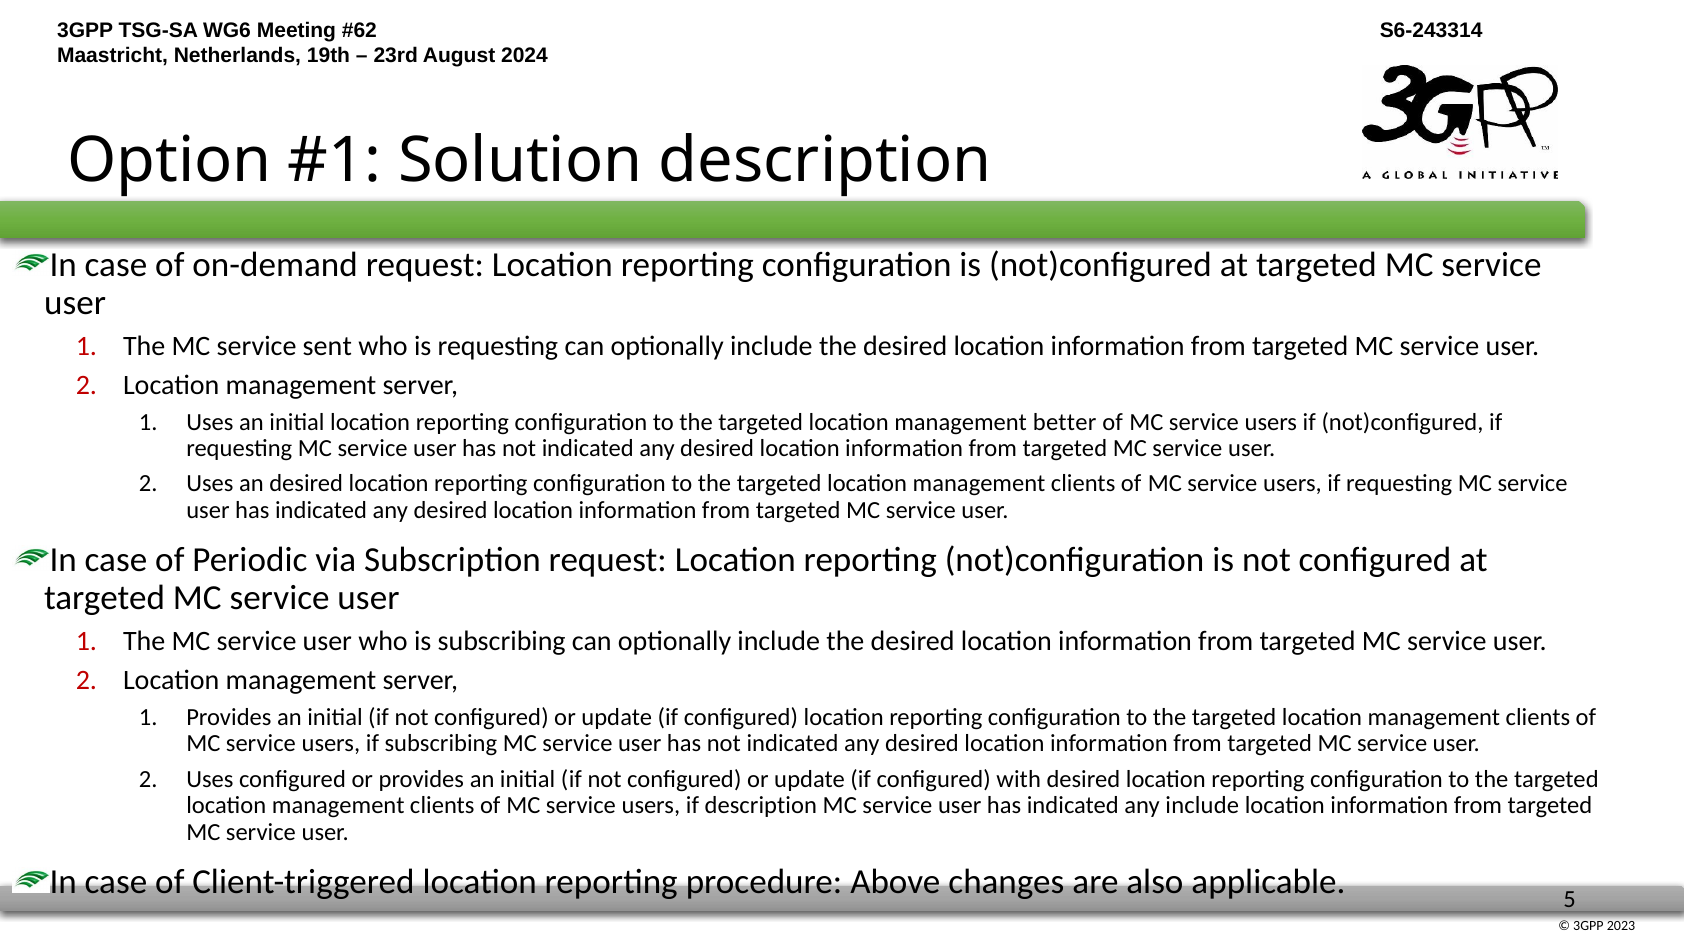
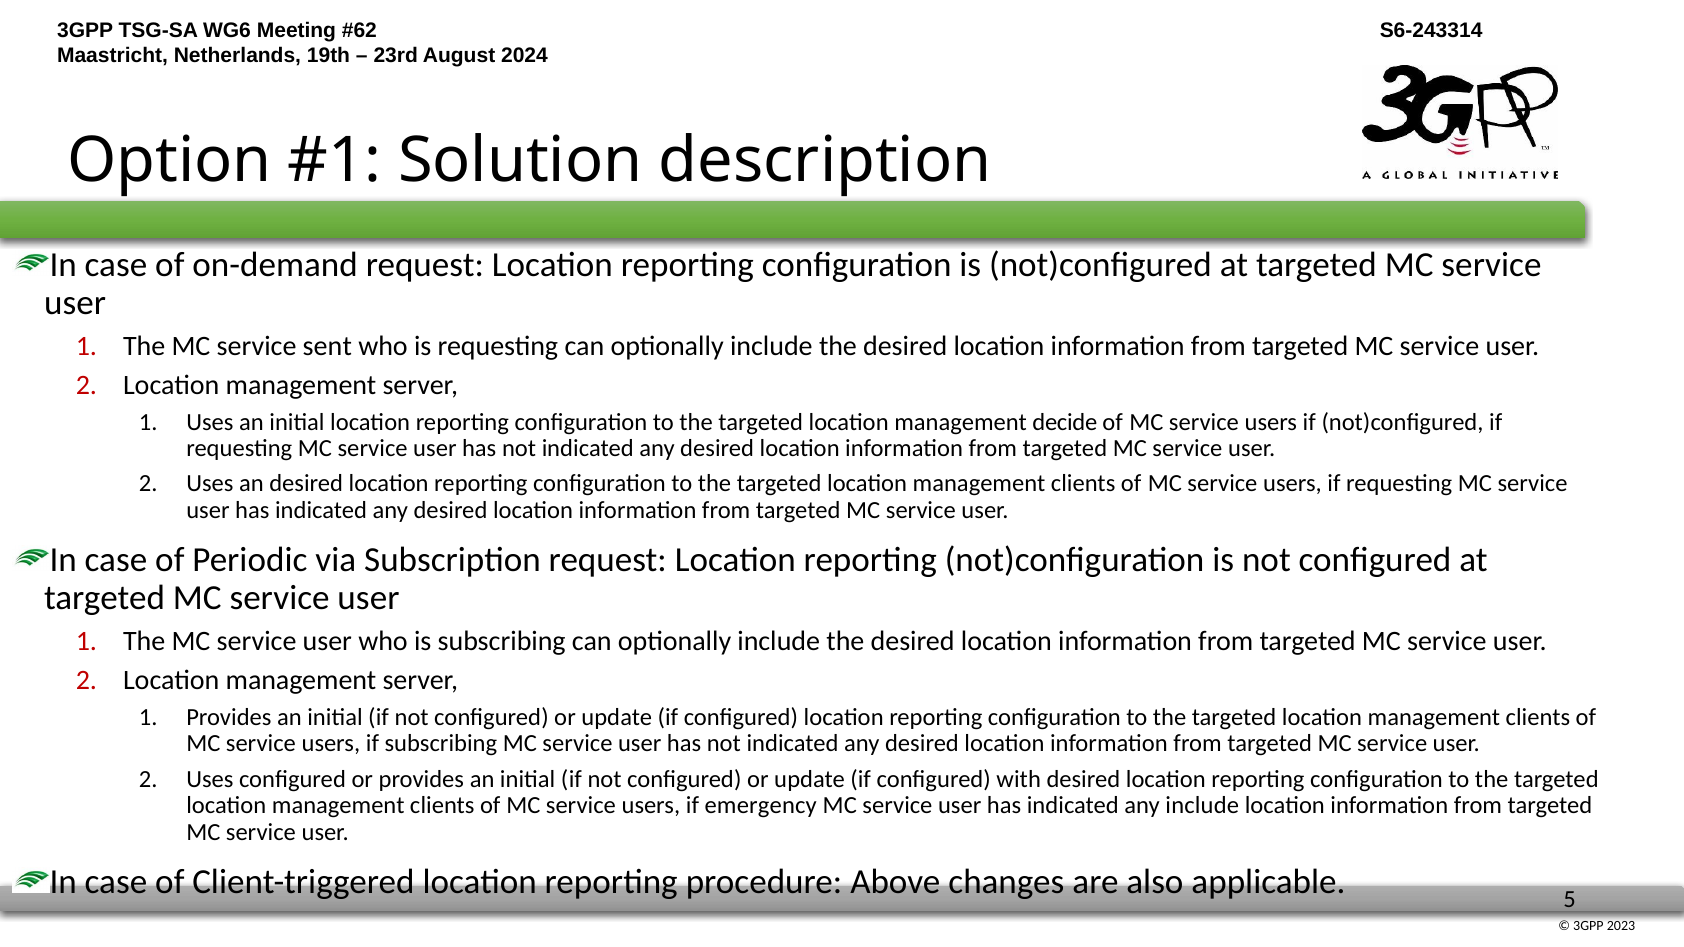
better: better -> decide (1065, 422)
if description: description -> emergency (761, 806)
